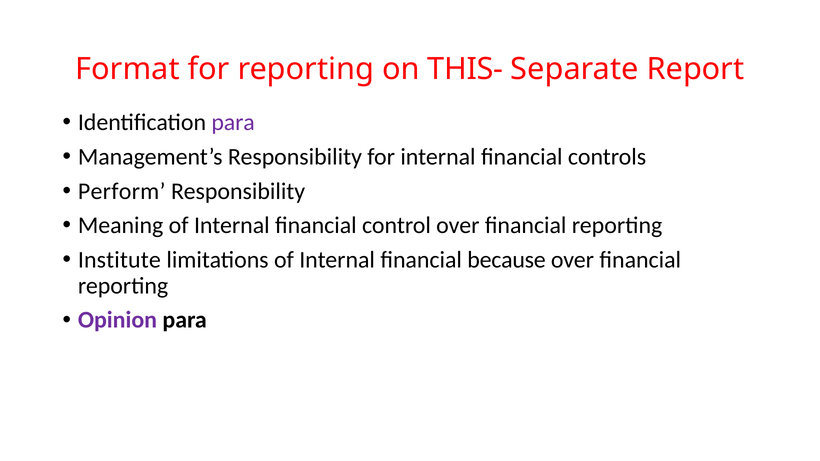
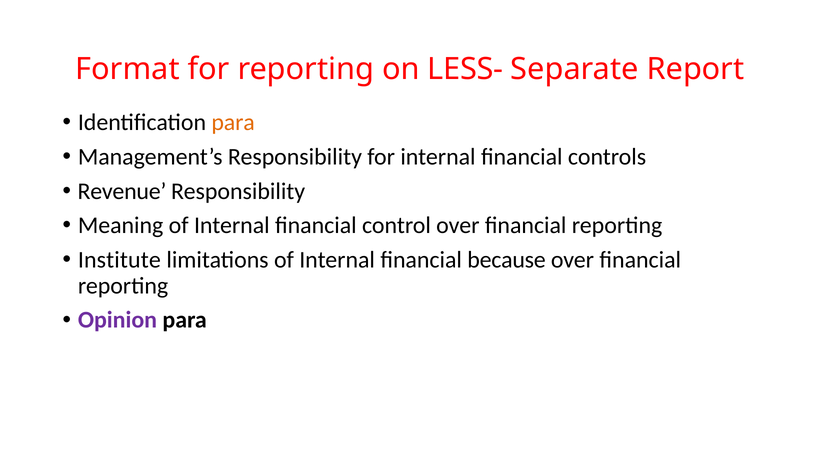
THIS-: THIS- -> LESS- (465, 69)
para colour: purple -> orange (233, 123)
Perform: Perform -> Revenue (122, 191)
